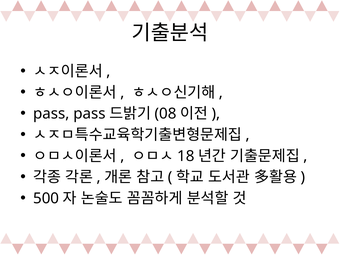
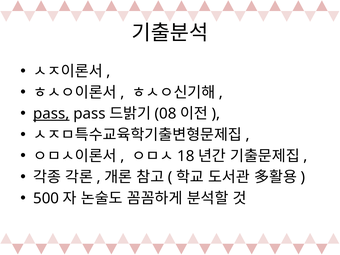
pass underline: none -> present (51, 114)
